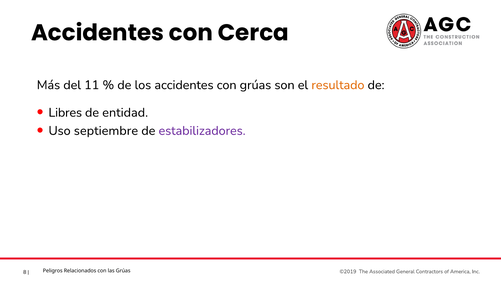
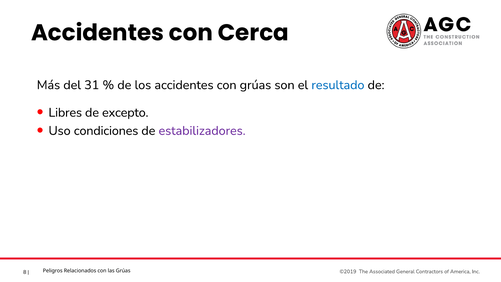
11: 11 -> 31 (92, 85)
resultado colour: orange -> blue (338, 85)
entidad: entidad -> excepto (125, 112)
septiembre: septiembre -> condiciones (106, 131)
